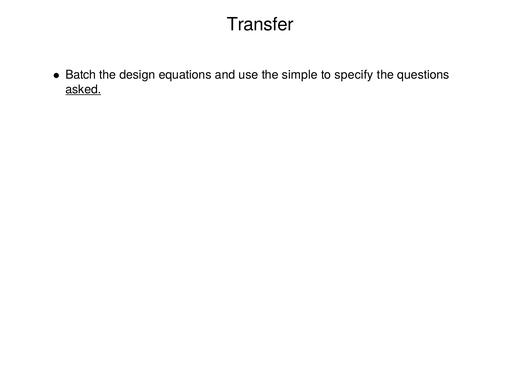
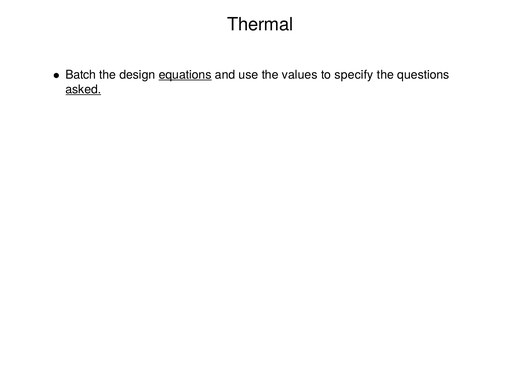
Transfer: Transfer -> Thermal (260, 24)
equations underline: none -> present (185, 75)
simple: simple -> values (300, 75)
